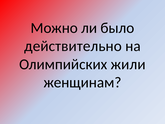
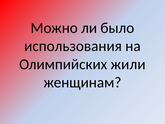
действительно: действительно -> использования (73, 46)
